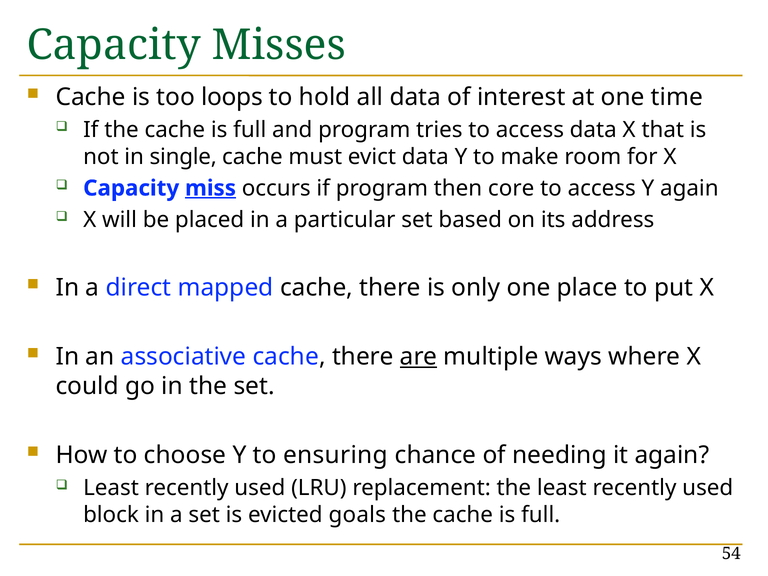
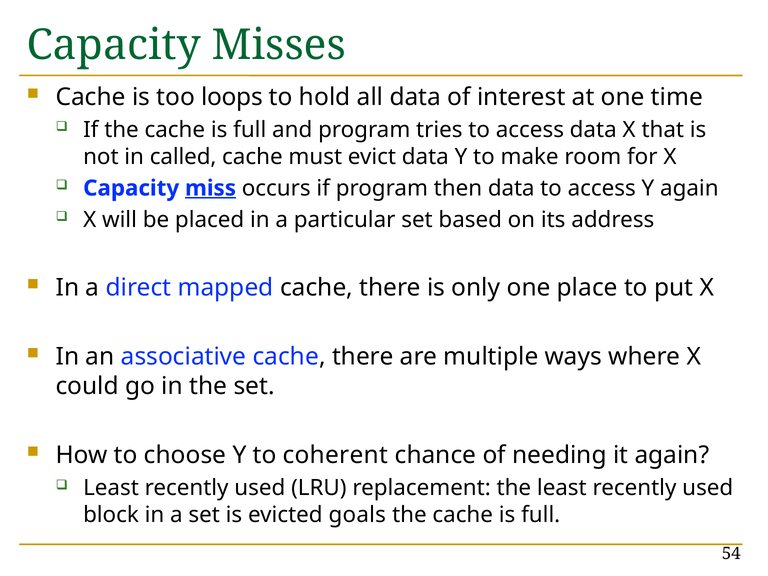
single: single -> called (183, 157)
then core: core -> data (511, 188)
are underline: present -> none (419, 357)
ensuring: ensuring -> coherent (335, 455)
